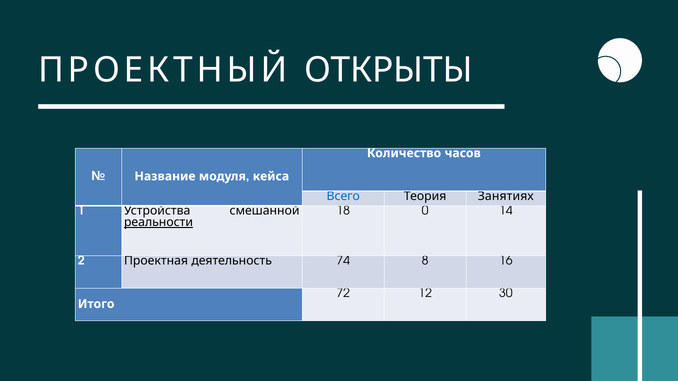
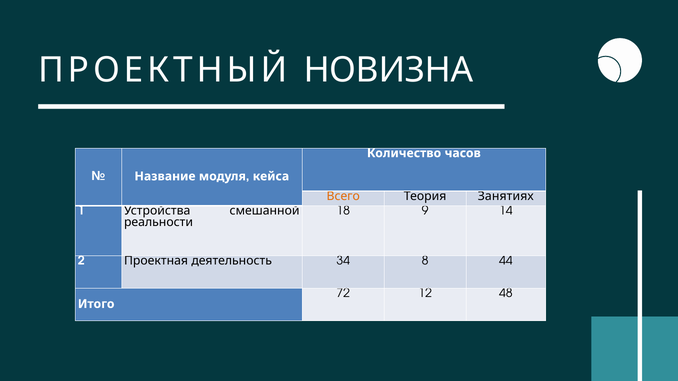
ОТКРЫТЫ: ОТКРЫТЫ -> НОВИЗНА (388, 70)
Всего colour: blue -> orange (343, 196)
0: 0 -> 9 (425, 211)
реальности underline: present -> none (158, 222)
74: 74 -> 34 (343, 261)
16: 16 -> 44 (506, 261)
30: 30 -> 48 (506, 294)
